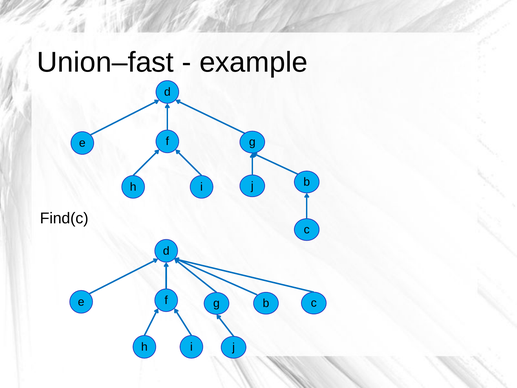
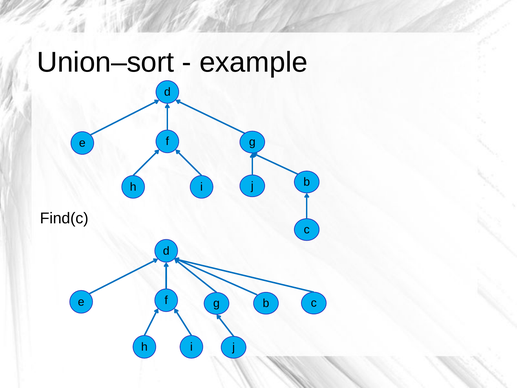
Union–fast: Union–fast -> Union–sort (106, 62)
